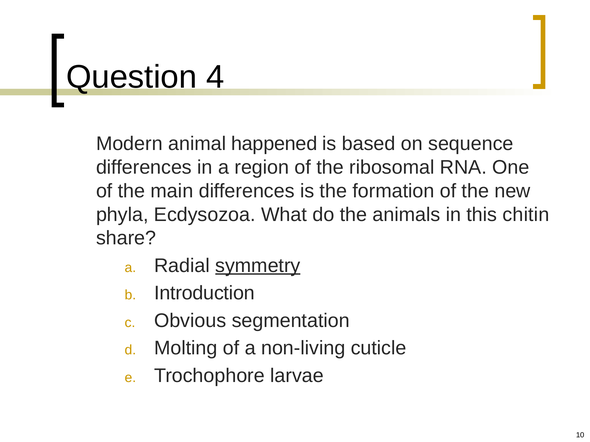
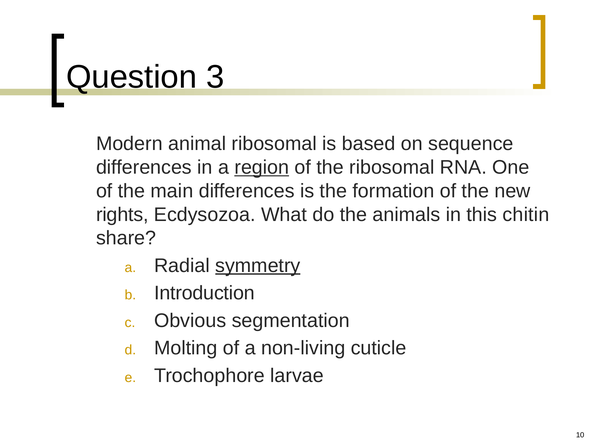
4: 4 -> 3 (215, 77)
animal happened: happened -> ribosomal (274, 144)
region underline: none -> present (262, 168)
phyla: phyla -> rights (122, 215)
